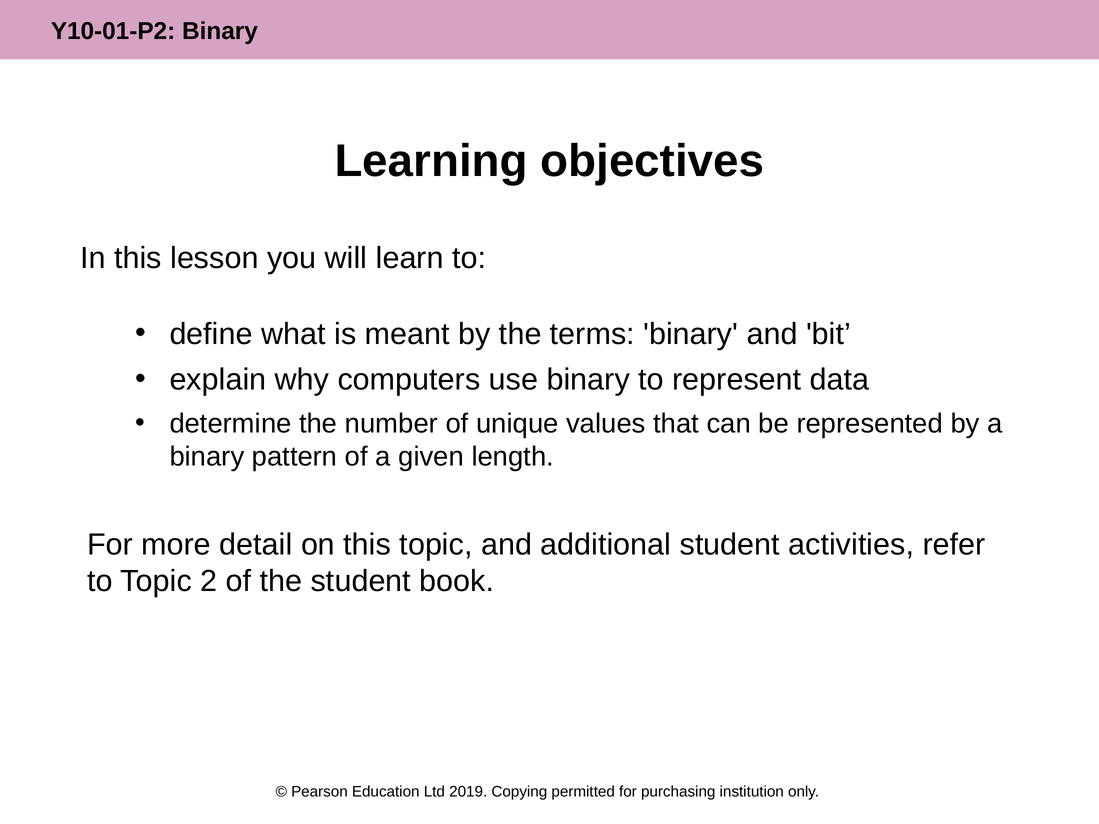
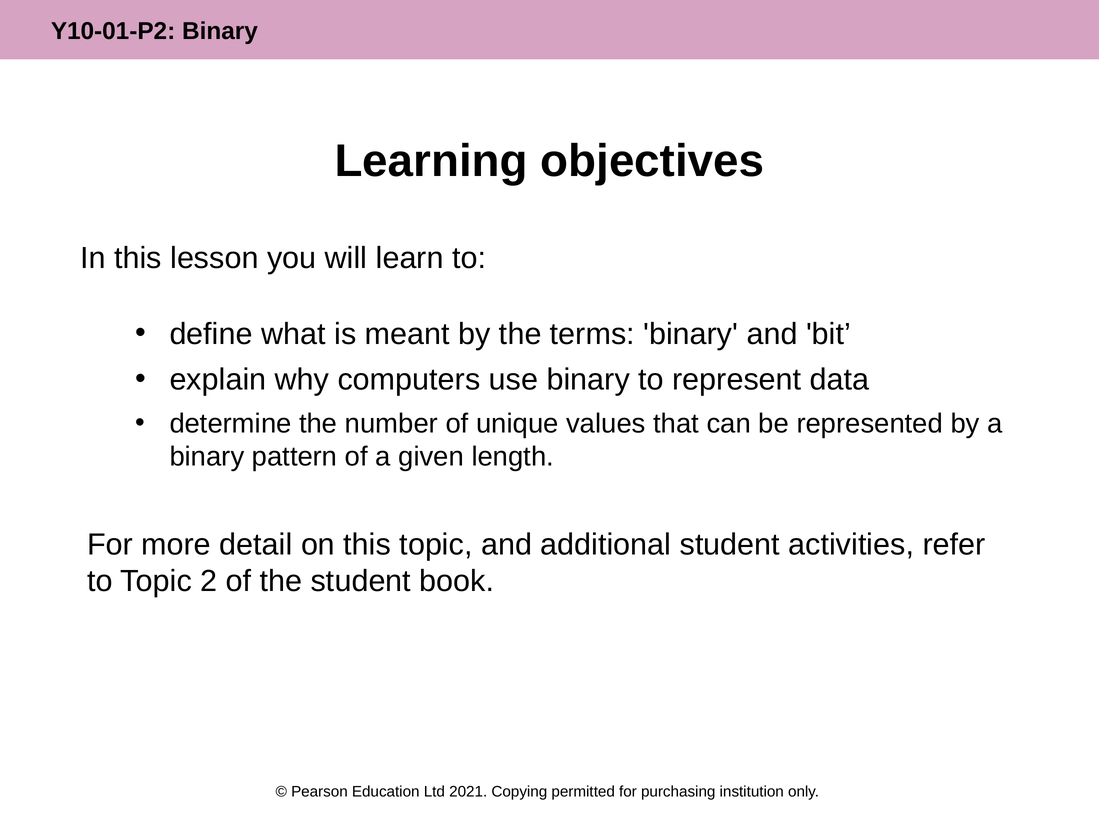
2019: 2019 -> 2021 (468, 792)
